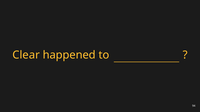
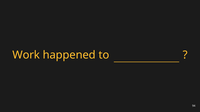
Clear: Clear -> Work (26, 55)
